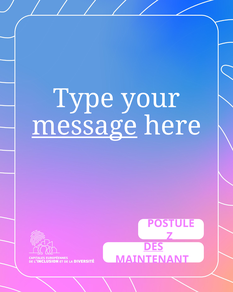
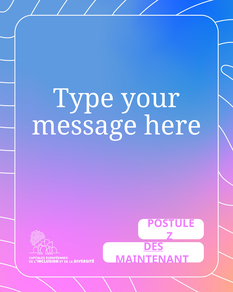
message underline: present -> none (84, 126)
